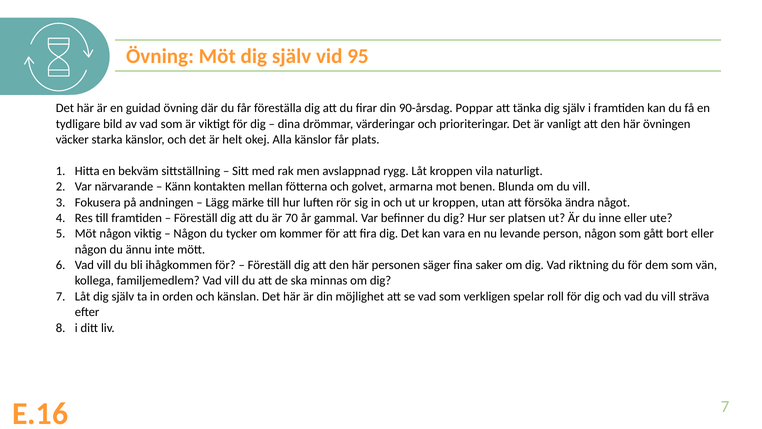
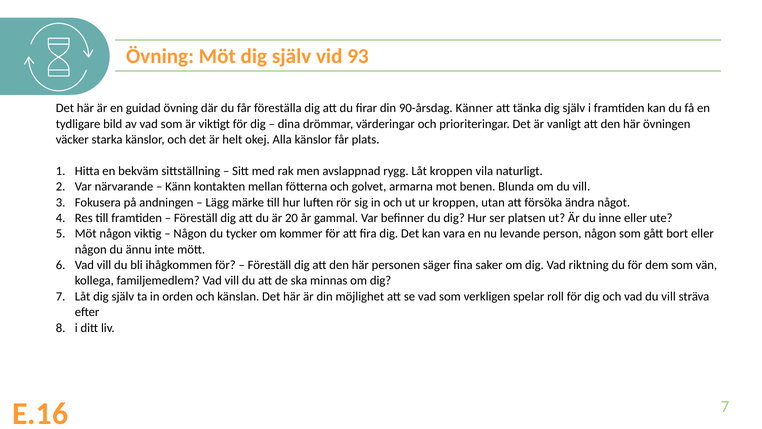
95: 95 -> 93 (358, 56)
Poppar: Poppar -> Känner (474, 108)
70: 70 -> 20 (292, 218)
